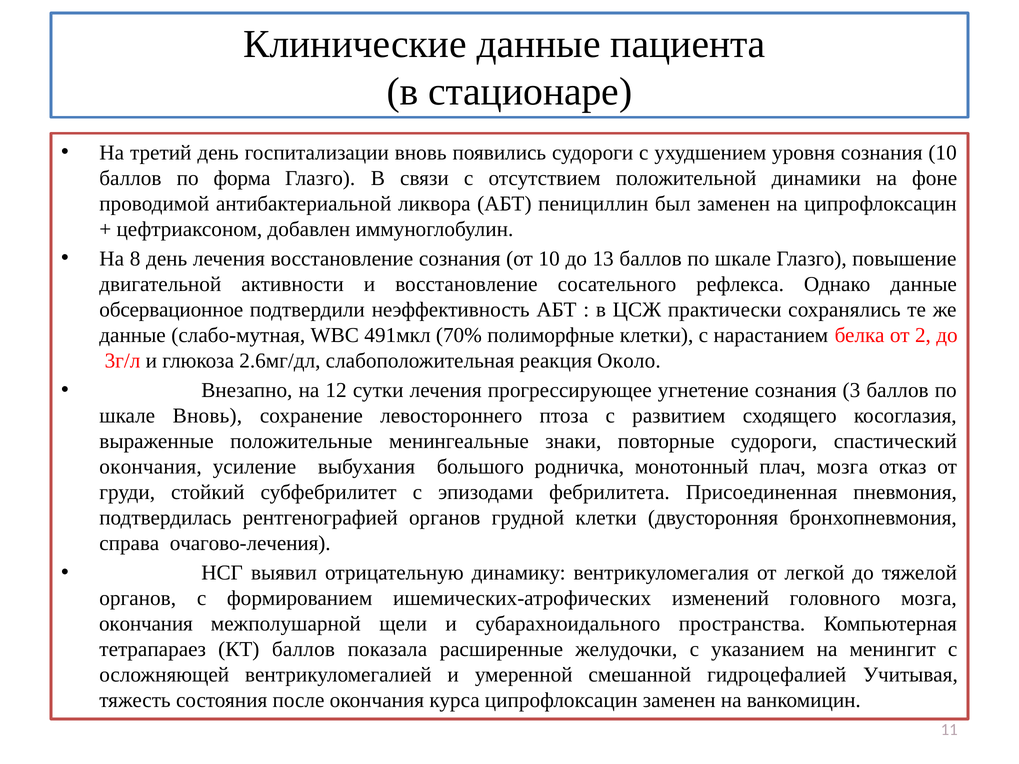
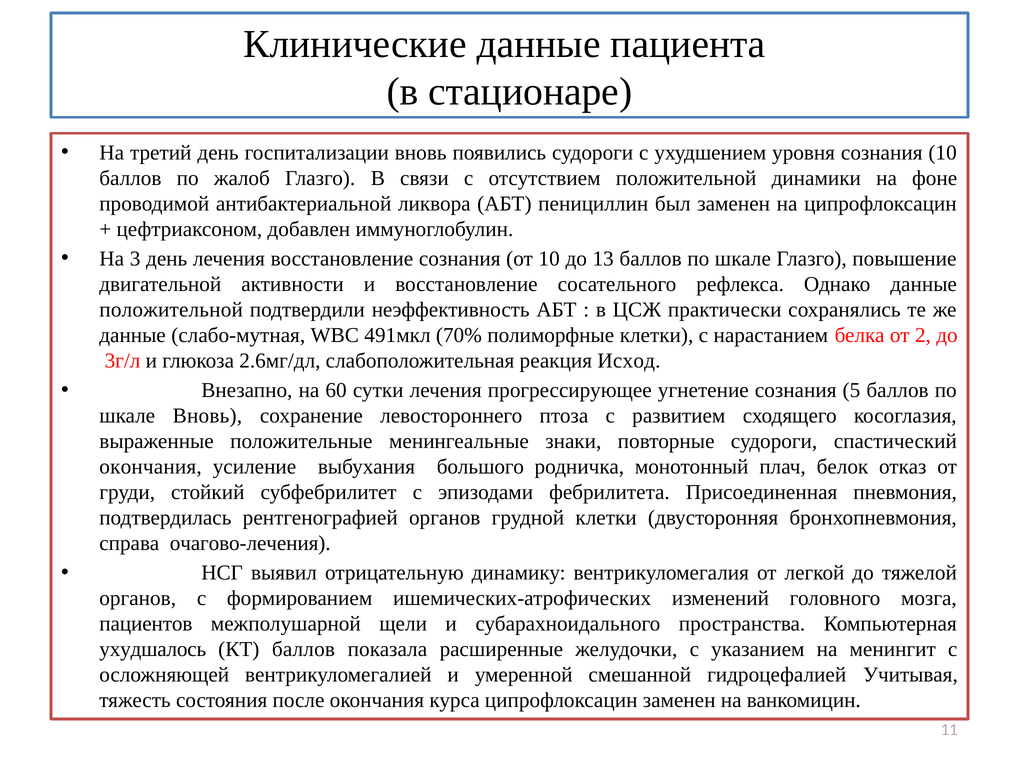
форма: форма -> жалоб (242, 178)
8: 8 -> 3 (135, 259)
обсервационное: обсервационное -> положительной (171, 310)
Около: Около -> Исход (629, 361)
12: 12 -> 60 (336, 390)
3: 3 -> 5 (851, 390)
плач мозга: мозга -> белок (842, 467)
окончания: окончания -> пациентов (146, 624)
тетрапараез: тетрапараез -> ухудшалось (153, 649)
